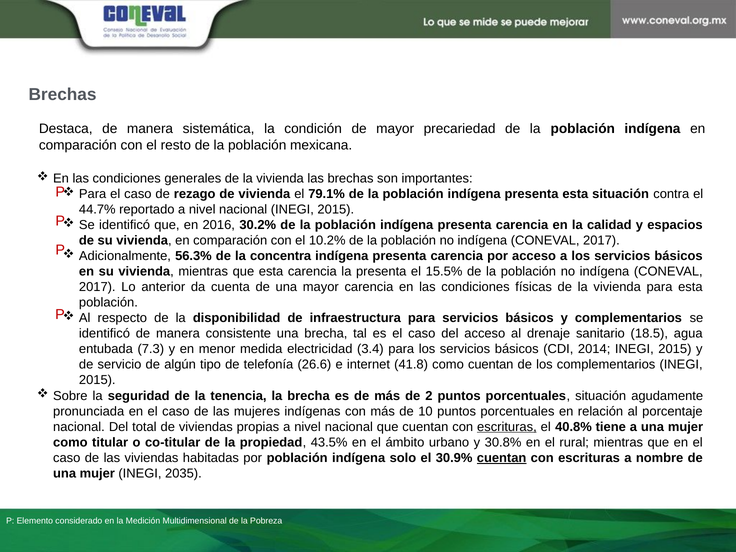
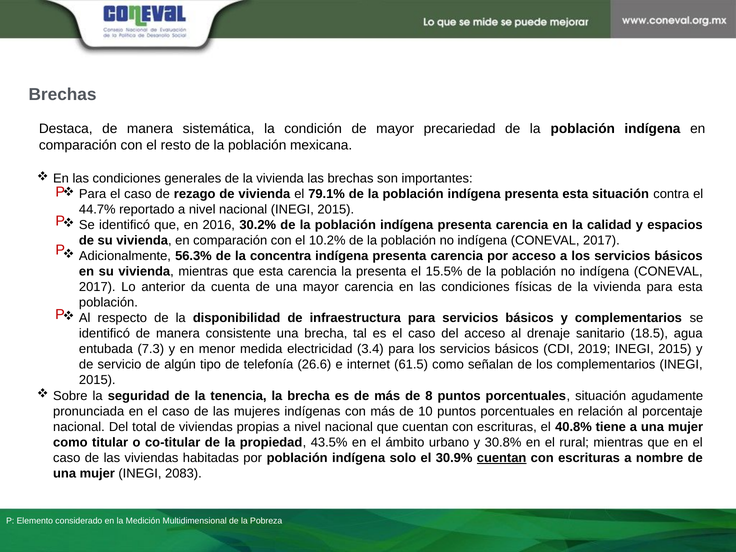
2014: 2014 -> 2019 (594, 349)
41.8: 41.8 -> 61.5 (411, 365)
como cuentan: cuentan -> señalan (491, 365)
2: 2 -> 8 (429, 396)
escrituras underline: present -> none (507, 427)
2035: 2035 -> 2083 (183, 473)
